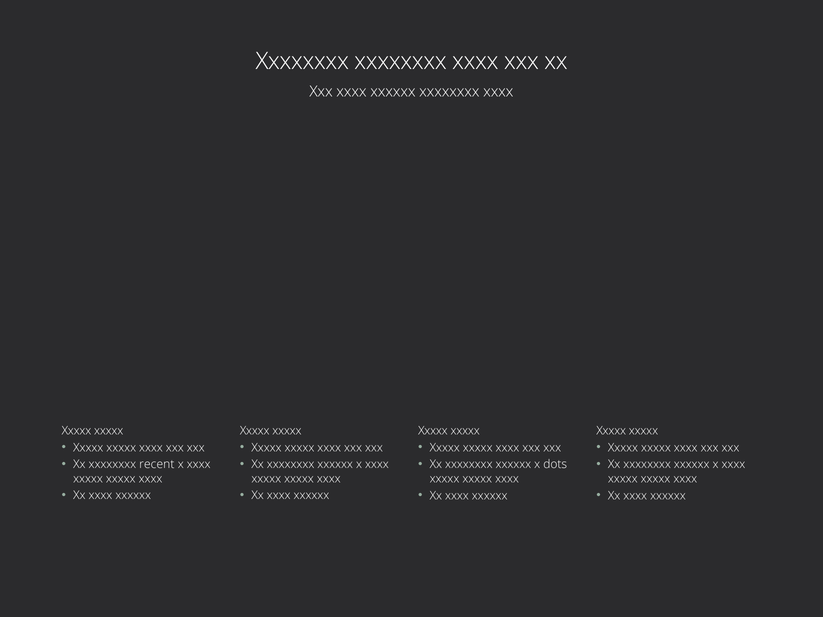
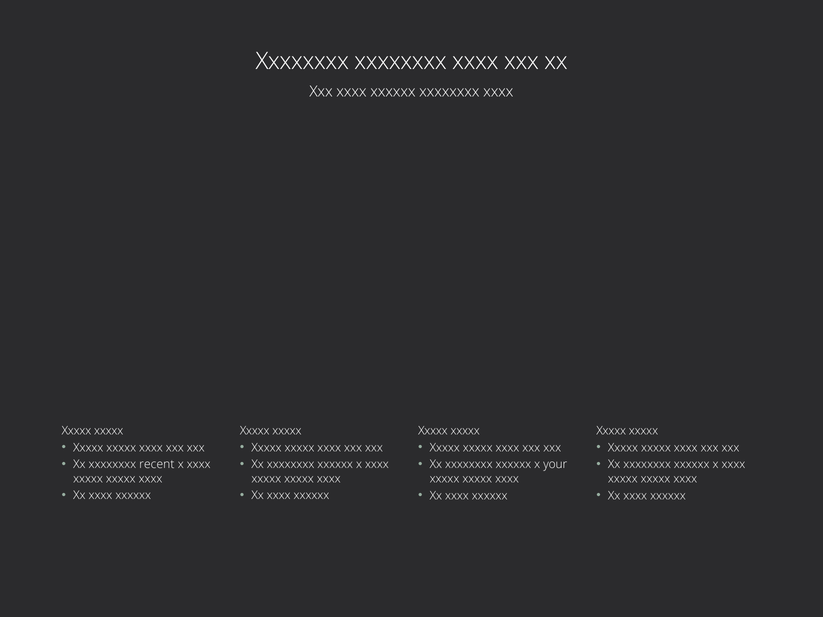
dots: dots -> your (555, 465)
